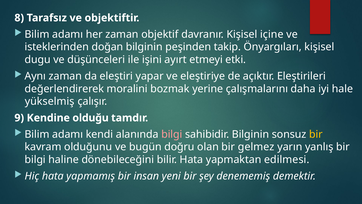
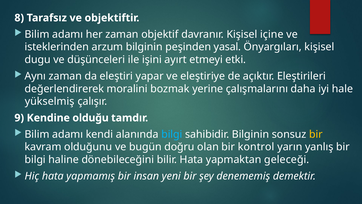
doğan: doğan -> arzum (107, 47)
takip: takip -> yasal (227, 47)
bilgi colour: pink -> light blue (172, 134)
gelmez: gelmez -> kontrol (256, 147)
edilmesi: edilmesi -> geleceği (287, 159)
